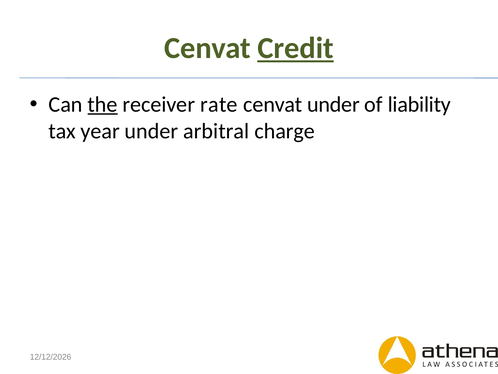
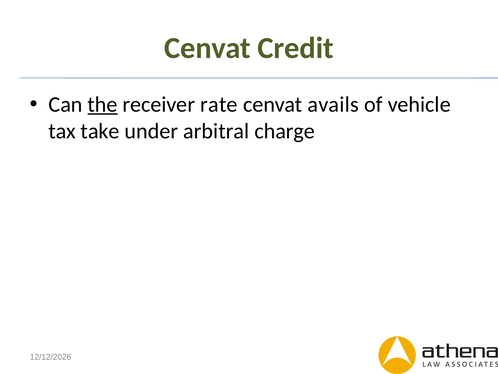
Credit underline: present -> none (296, 48)
cenvat under: under -> avails (333, 104)
liability: liability -> vehicle (419, 104)
year: year -> take (100, 131)
